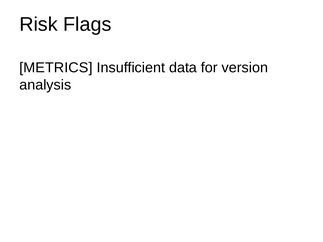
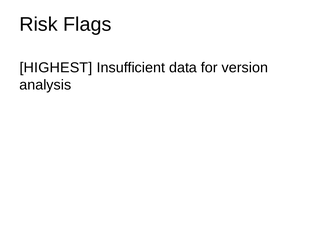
METRICS: METRICS -> HIGHEST (56, 68)
